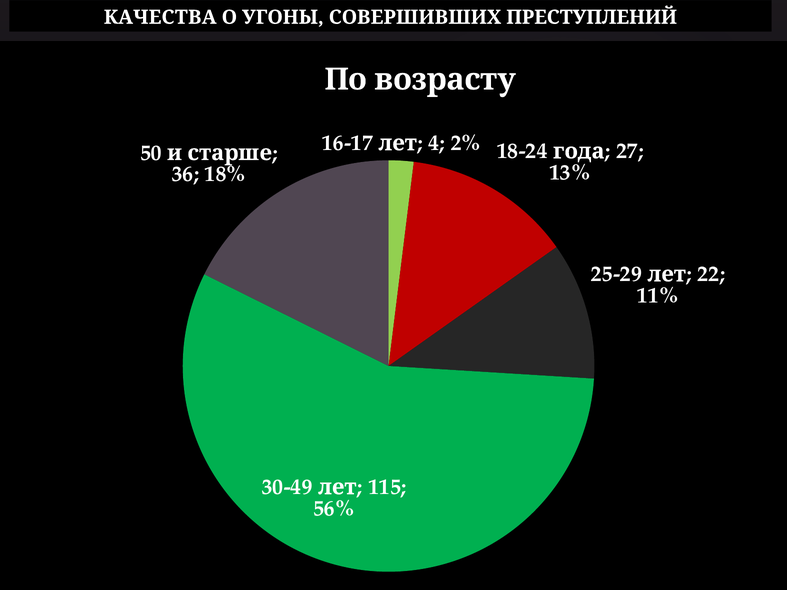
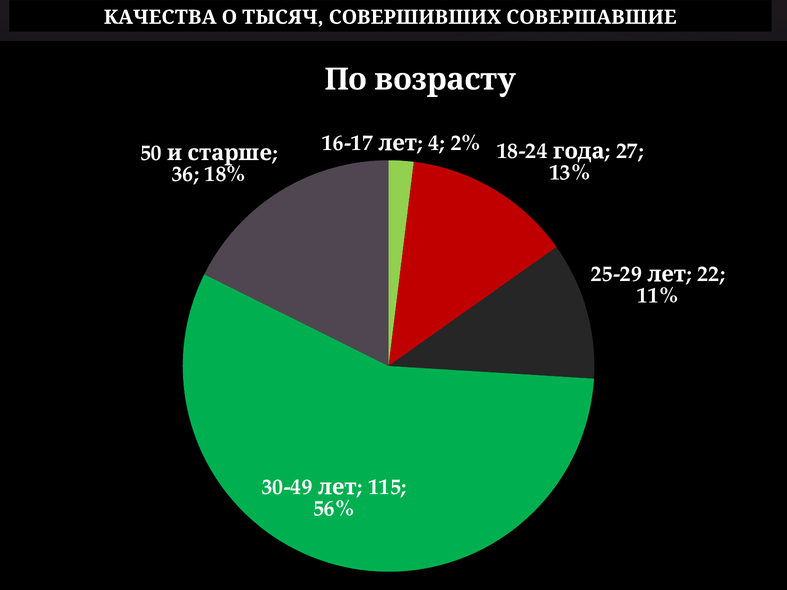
УГОНЫ: УГОНЫ -> ТЫСЯЧ (283, 17)
ПРЕСТУПЛЕНИЙ: ПРЕСТУПЛЕНИЙ -> СОВЕРШАВШИЕ (591, 17)
